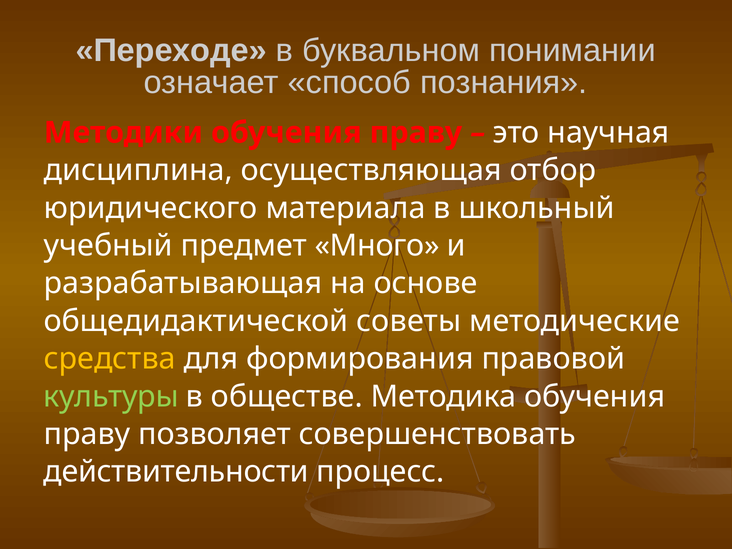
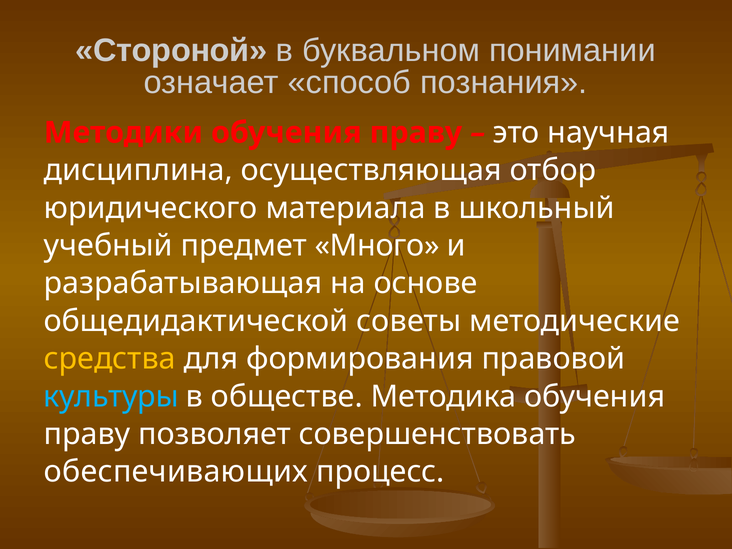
Переходе: Переходе -> Стороной (171, 51)
культуры colour: light green -> light blue (111, 397)
действительности: действительности -> обеспечивающих (176, 472)
